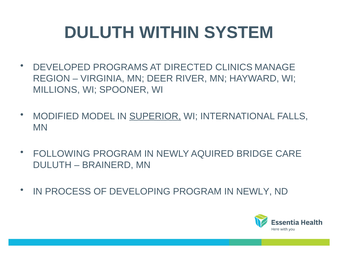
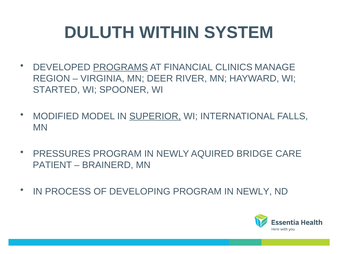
PROGRAMS underline: none -> present (120, 67)
DIRECTED: DIRECTED -> FINANCIAL (188, 67)
MILLIONS: MILLIONS -> STARTED (56, 90)
FOLLOWING: FOLLOWING -> PRESSURES (62, 154)
DULUTH: DULUTH -> PATIENT (52, 165)
